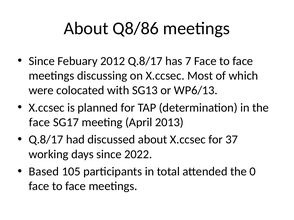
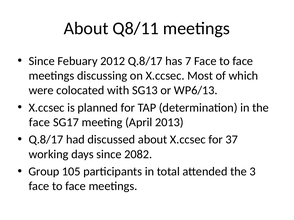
Q8/86: Q8/86 -> Q8/11 (136, 28)
2022: 2022 -> 2082 (138, 155)
Based: Based -> Group (44, 172)
0: 0 -> 3 (253, 172)
